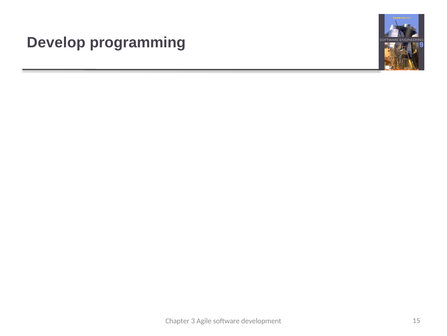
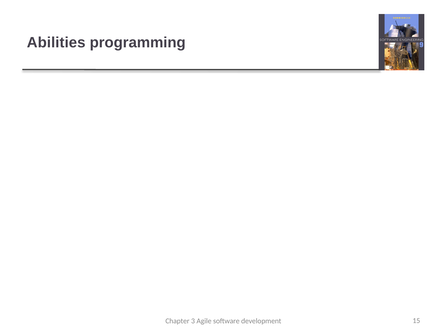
Develop: Develop -> Abilities (56, 42)
